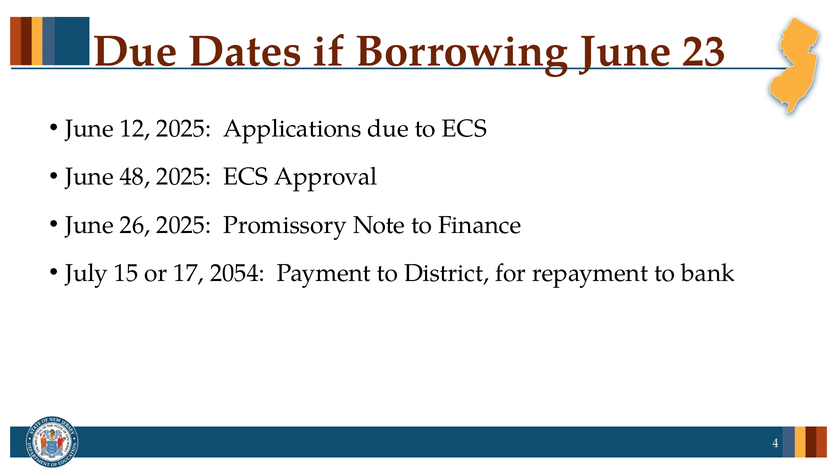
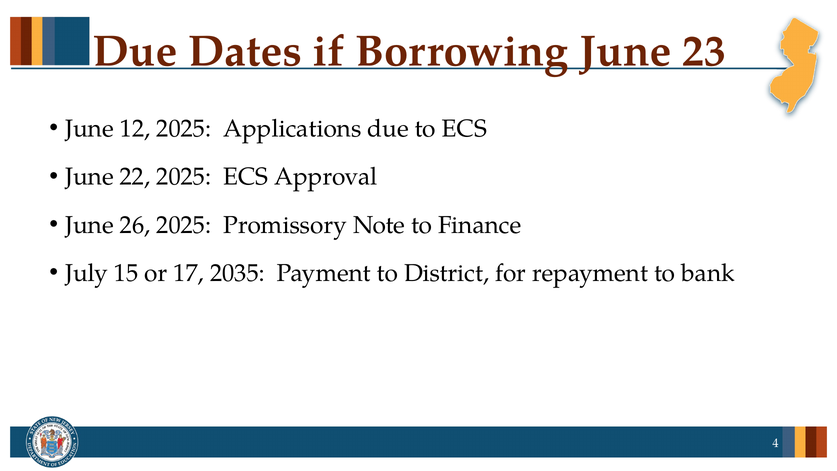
48: 48 -> 22 (135, 177)
2054: 2054 -> 2035 (237, 273)
